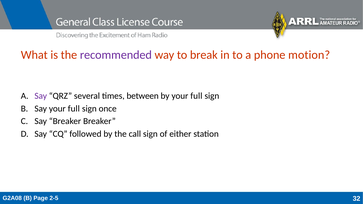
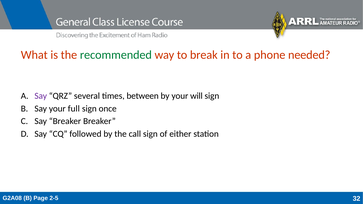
recommended colour: purple -> green (116, 55)
motion: motion -> needed (309, 55)
by your full: full -> will (196, 96)
